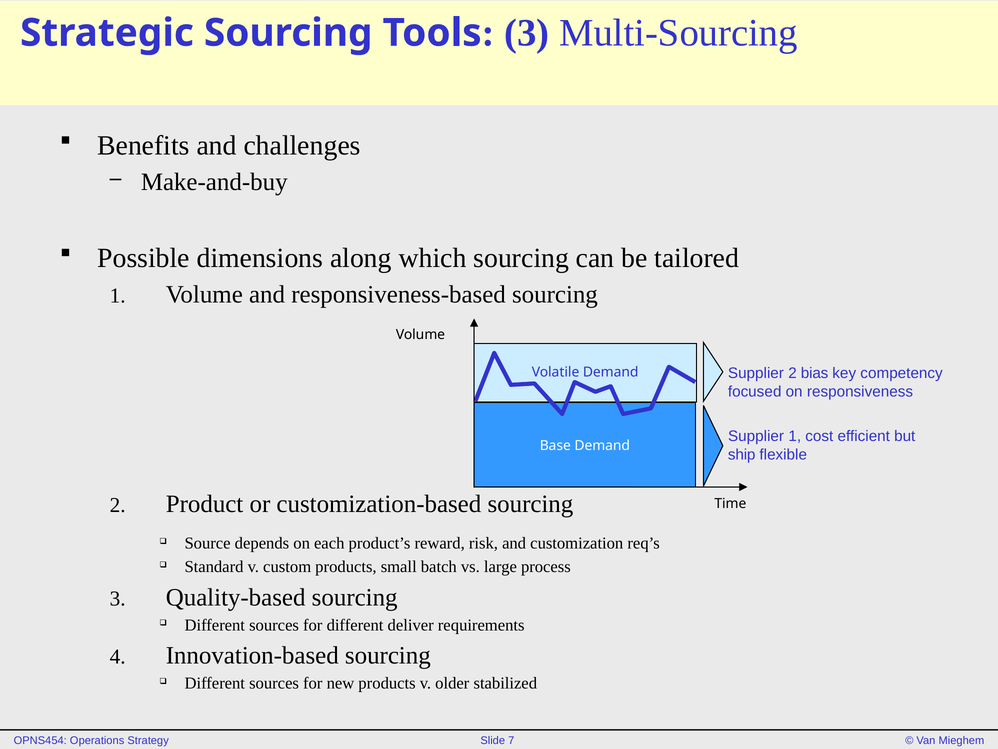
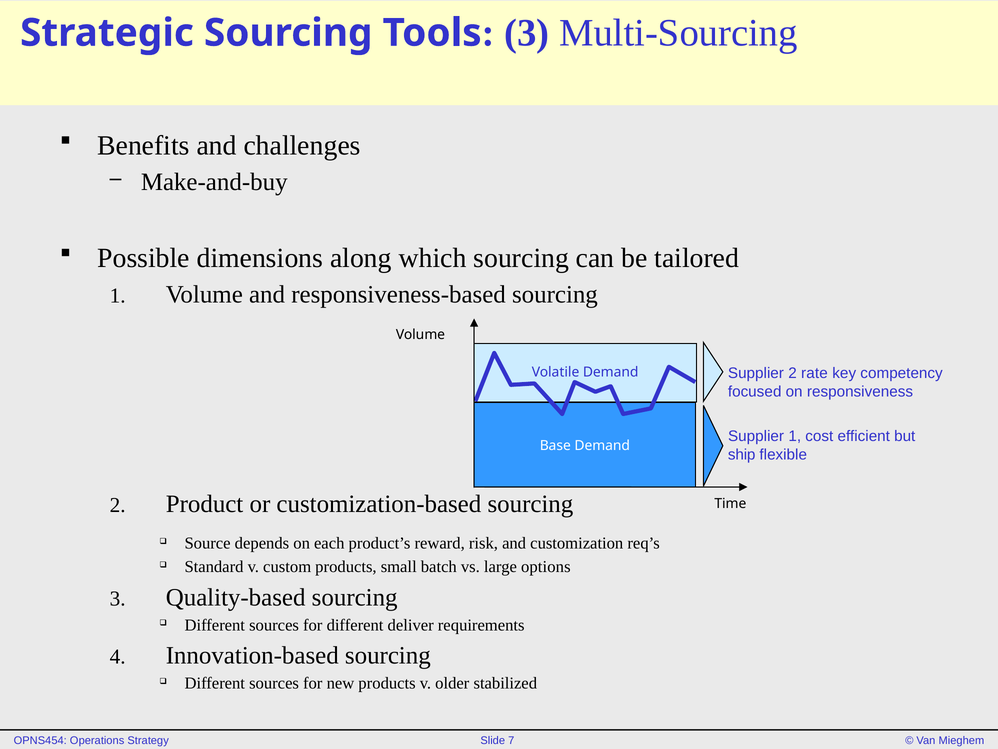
bias: bias -> rate (814, 373)
process: process -> options (546, 566)
